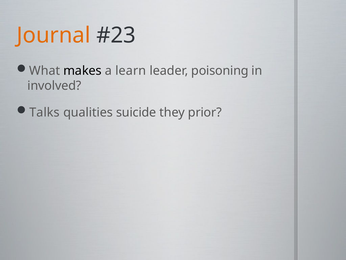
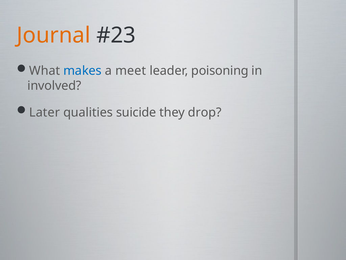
makes colour: black -> blue (83, 71)
learn: learn -> meet (131, 71)
Talks: Talks -> Later (45, 112)
prior: prior -> drop (205, 112)
